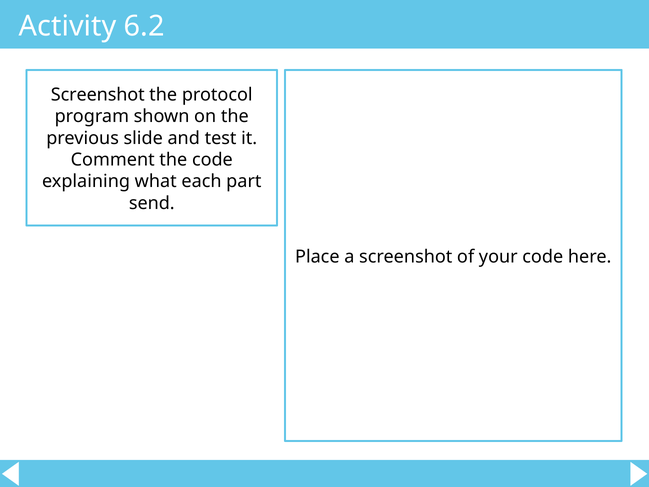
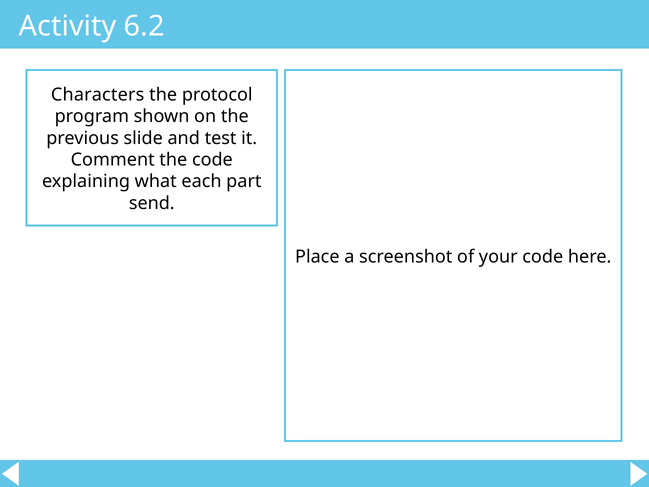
Screenshot: Screenshot -> Characters (98, 95)
